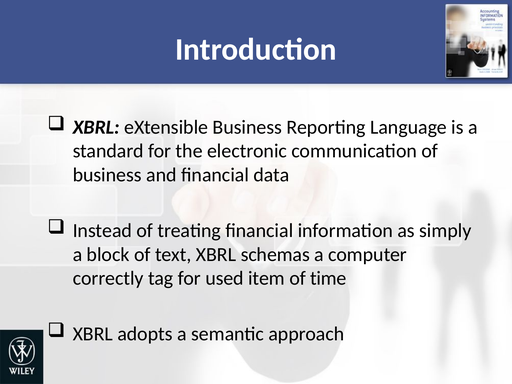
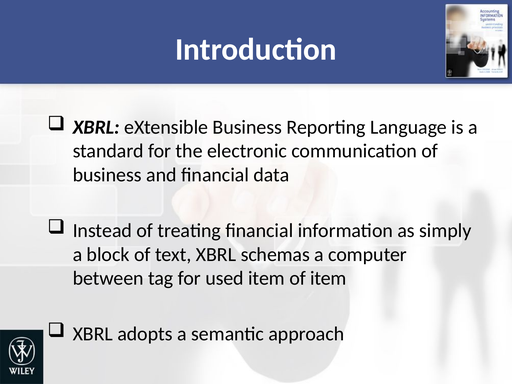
correctly: correctly -> between (108, 278)
of time: time -> item (328, 278)
